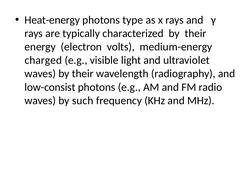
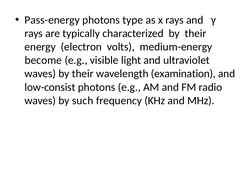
Heat-energy: Heat-energy -> Pass-energy (52, 20)
charged: charged -> become (43, 60)
radiography: radiography -> examination (183, 74)
